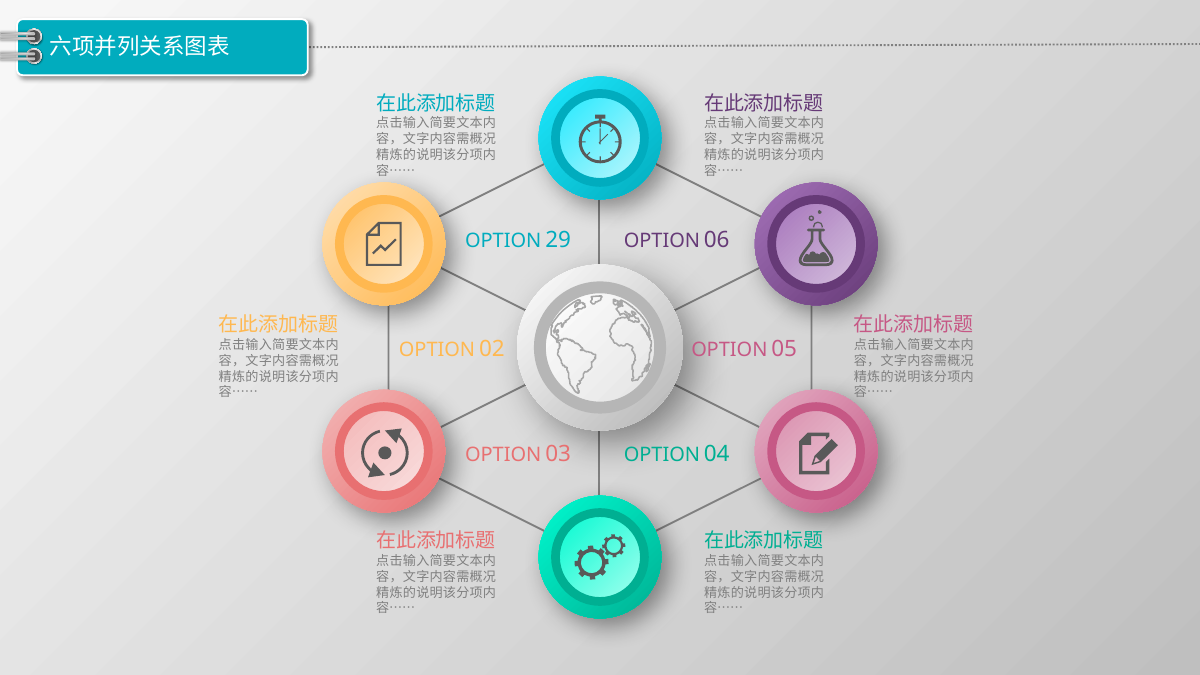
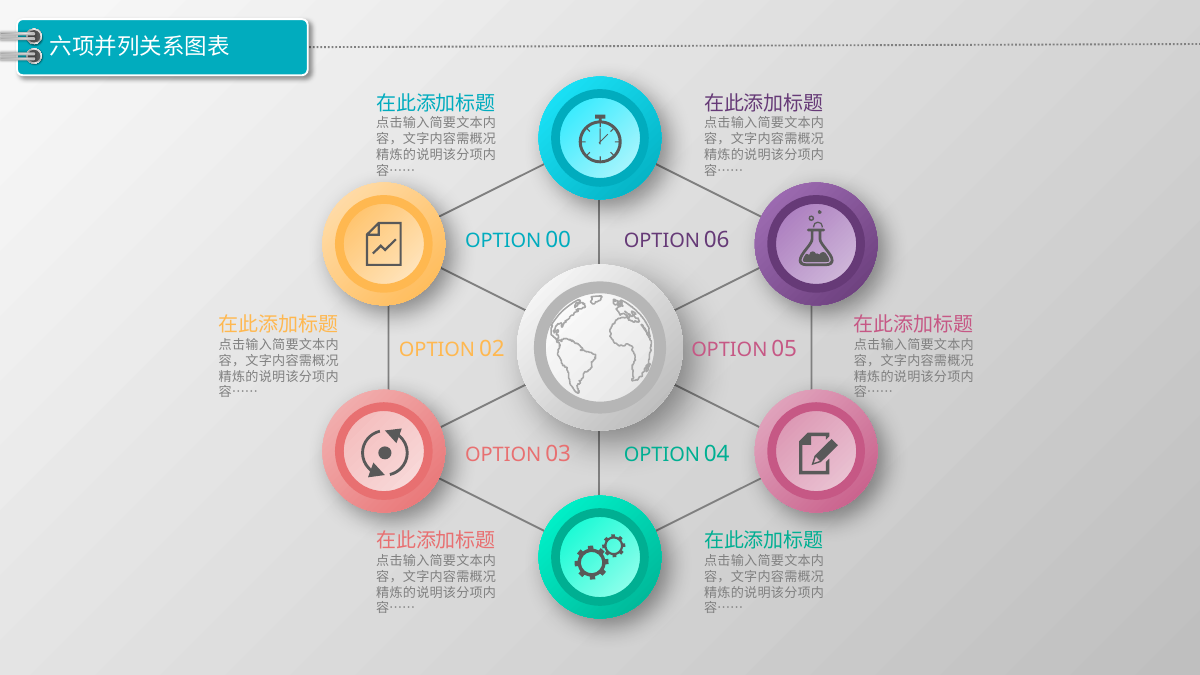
29: 29 -> 00 (558, 240)
